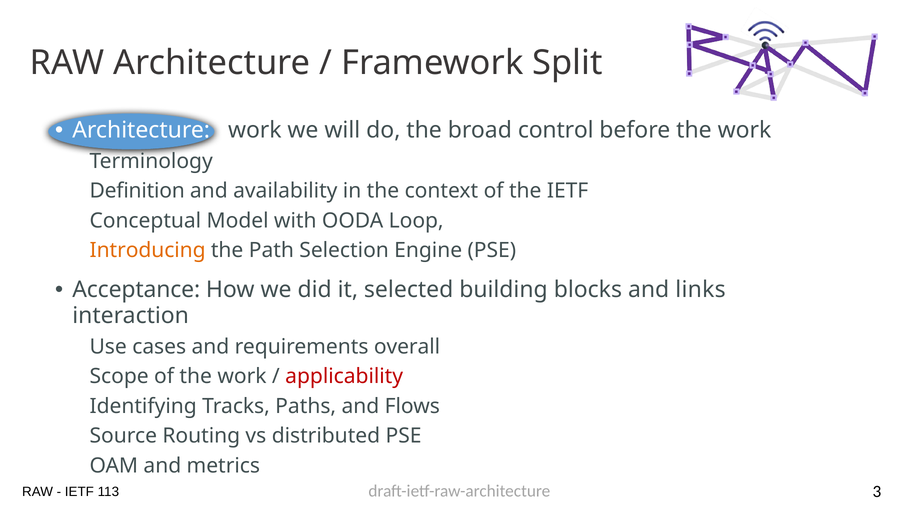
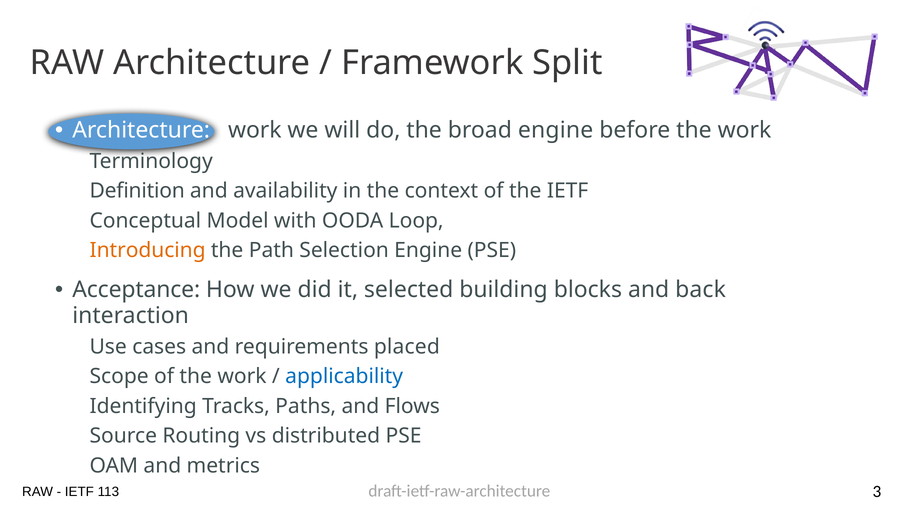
broad control: control -> engine (556, 130)
links: links -> back (701, 290)
overall: overall -> placed (407, 347)
applicability colour: red -> blue (344, 376)
